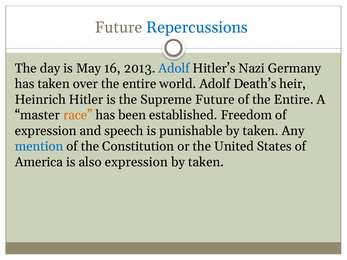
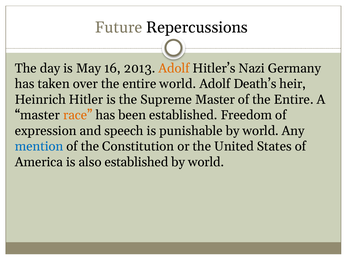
Repercussions colour: blue -> black (197, 27)
Adolf colour: blue -> orange (174, 68)
Supreme Future: Future -> Master (215, 100)
punishable by taken: taken -> world (261, 131)
also expression: expression -> established (136, 162)
taken: taken -> world (206, 162)
